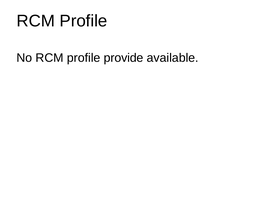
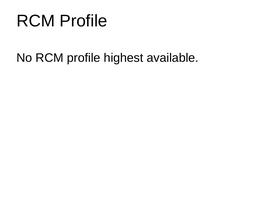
provide: provide -> highest (124, 58)
